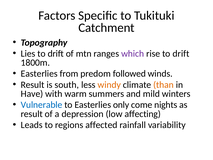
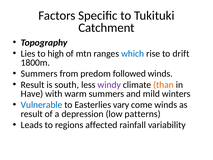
Lies to drift: drift -> high (56, 53)
which colour: purple -> blue (133, 53)
Easterlies: Easterlies -> Summers (39, 74)
windy colour: orange -> purple (109, 85)
only: only -> vary (121, 105)
come nights: nights -> winds (166, 105)
affecting: affecting -> patterns (143, 114)
